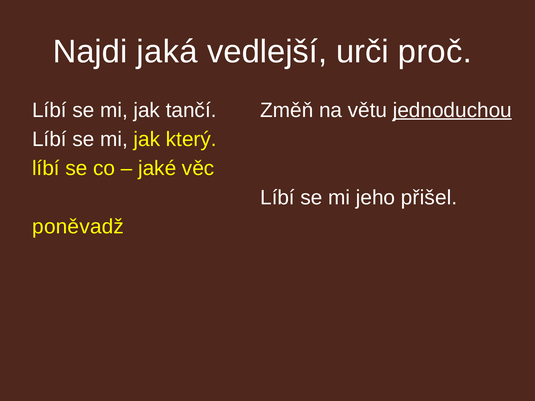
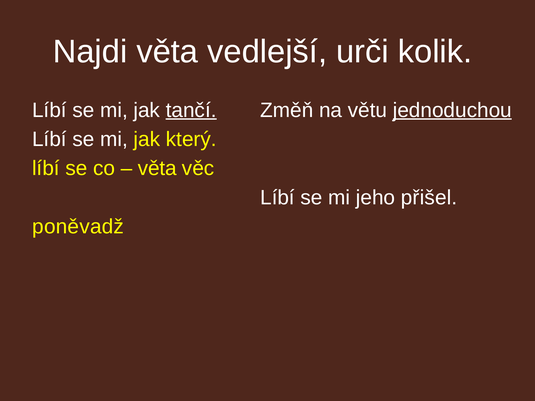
Najdi jaká: jaká -> věta (167, 52)
proč: proč -> kolik (435, 52)
tančí underline: none -> present (191, 110)
jaké: jaké -> věta (157, 169)
